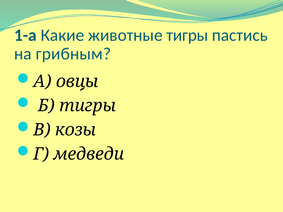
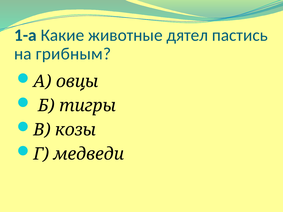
животные тигры: тигры -> дятел (187, 35)
